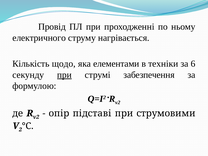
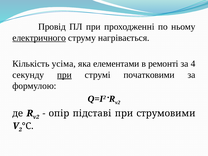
електричного underline: none -> present (39, 38)
щодо: щодо -> усіма (64, 64)
техніки: техніки -> ремонті (163, 64)
6: 6 -> 4 (193, 64)
забезпечення: забезпечення -> початковими (149, 75)
